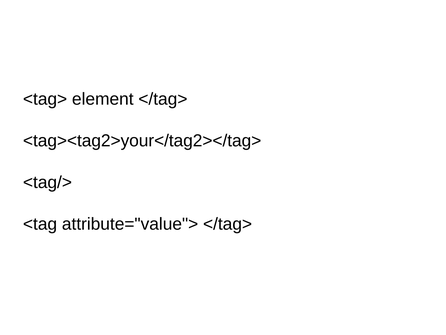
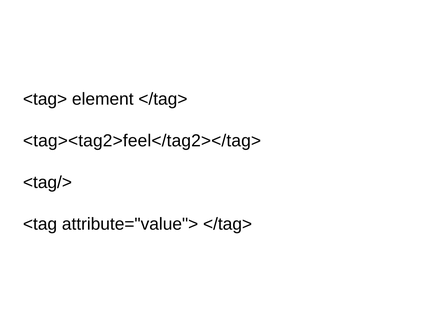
<tag><tag2>your</tag2></tag>: <tag><tag2>your</tag2></tag> -> <tag><tag2>feel</tag2></tag> (142, 141)
